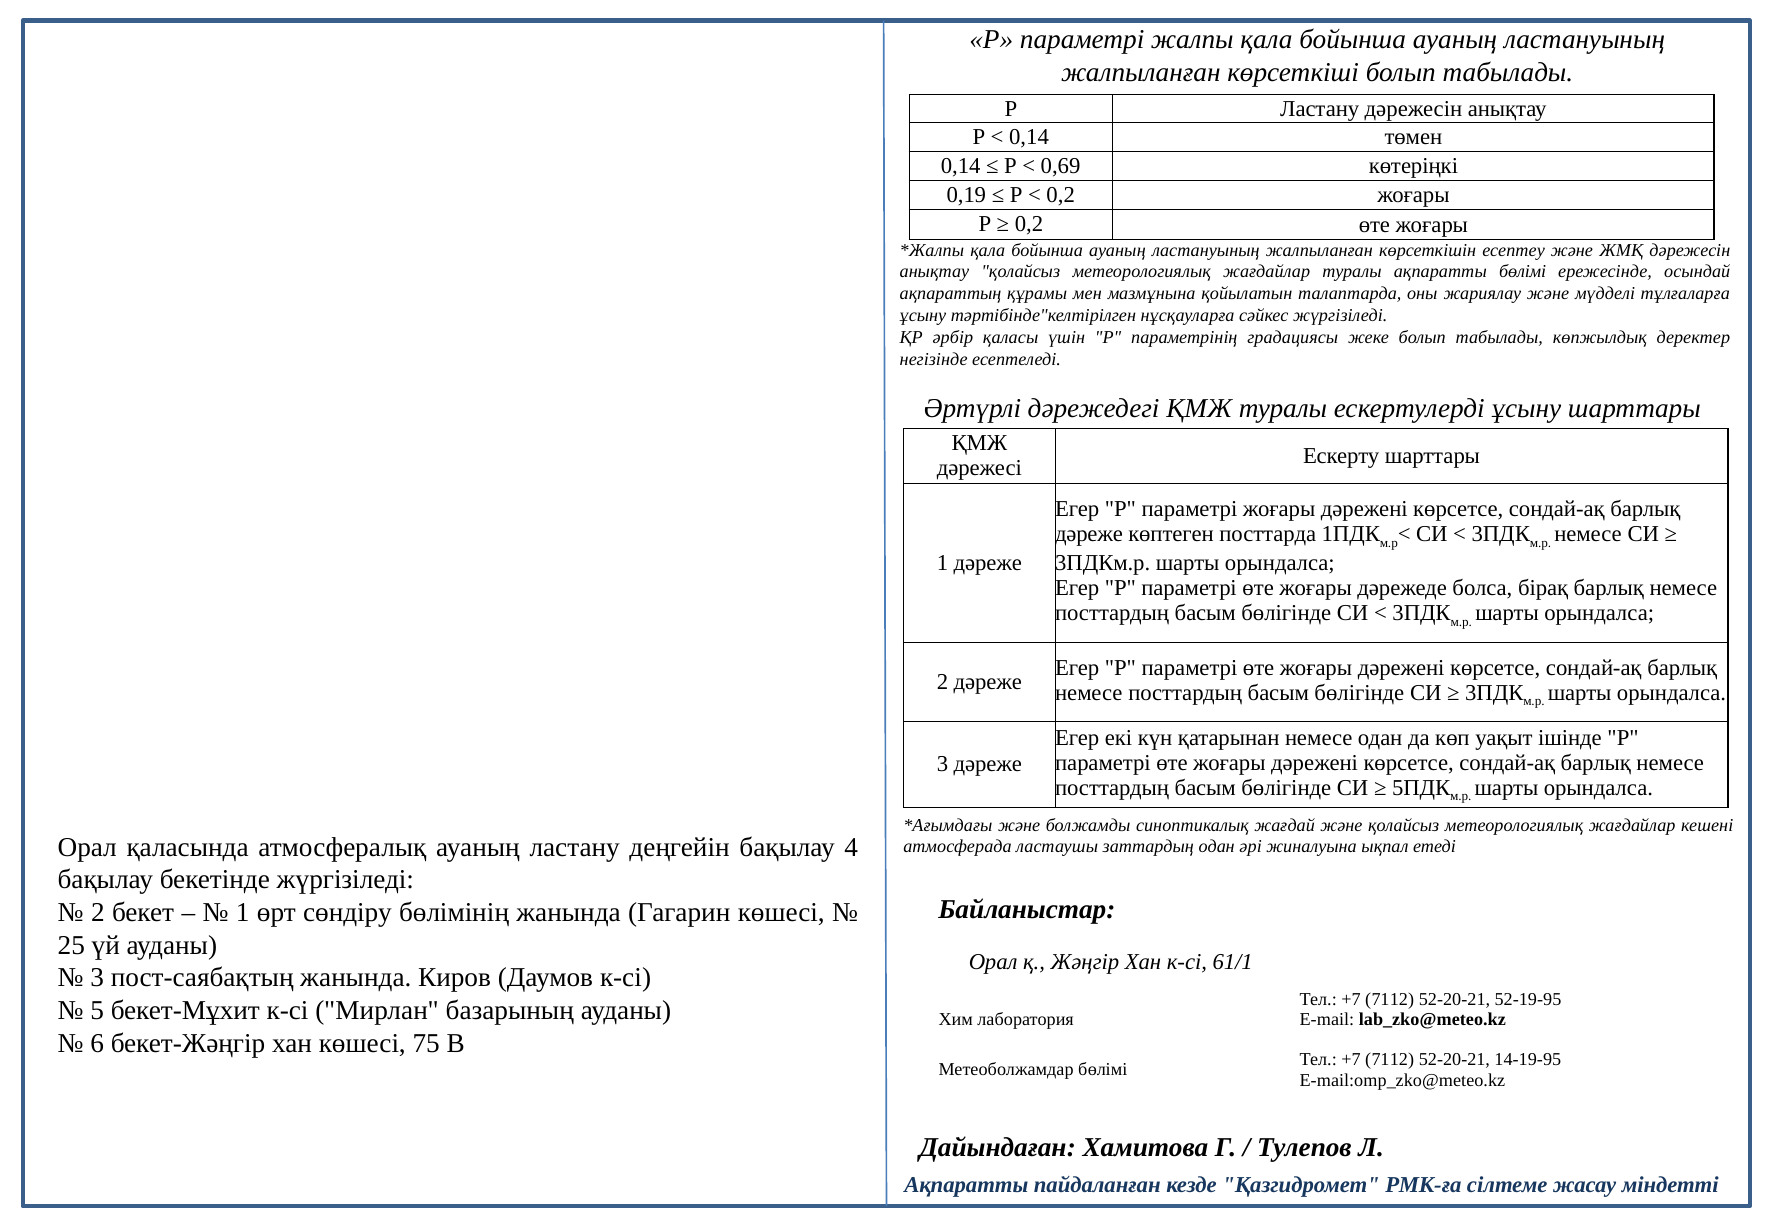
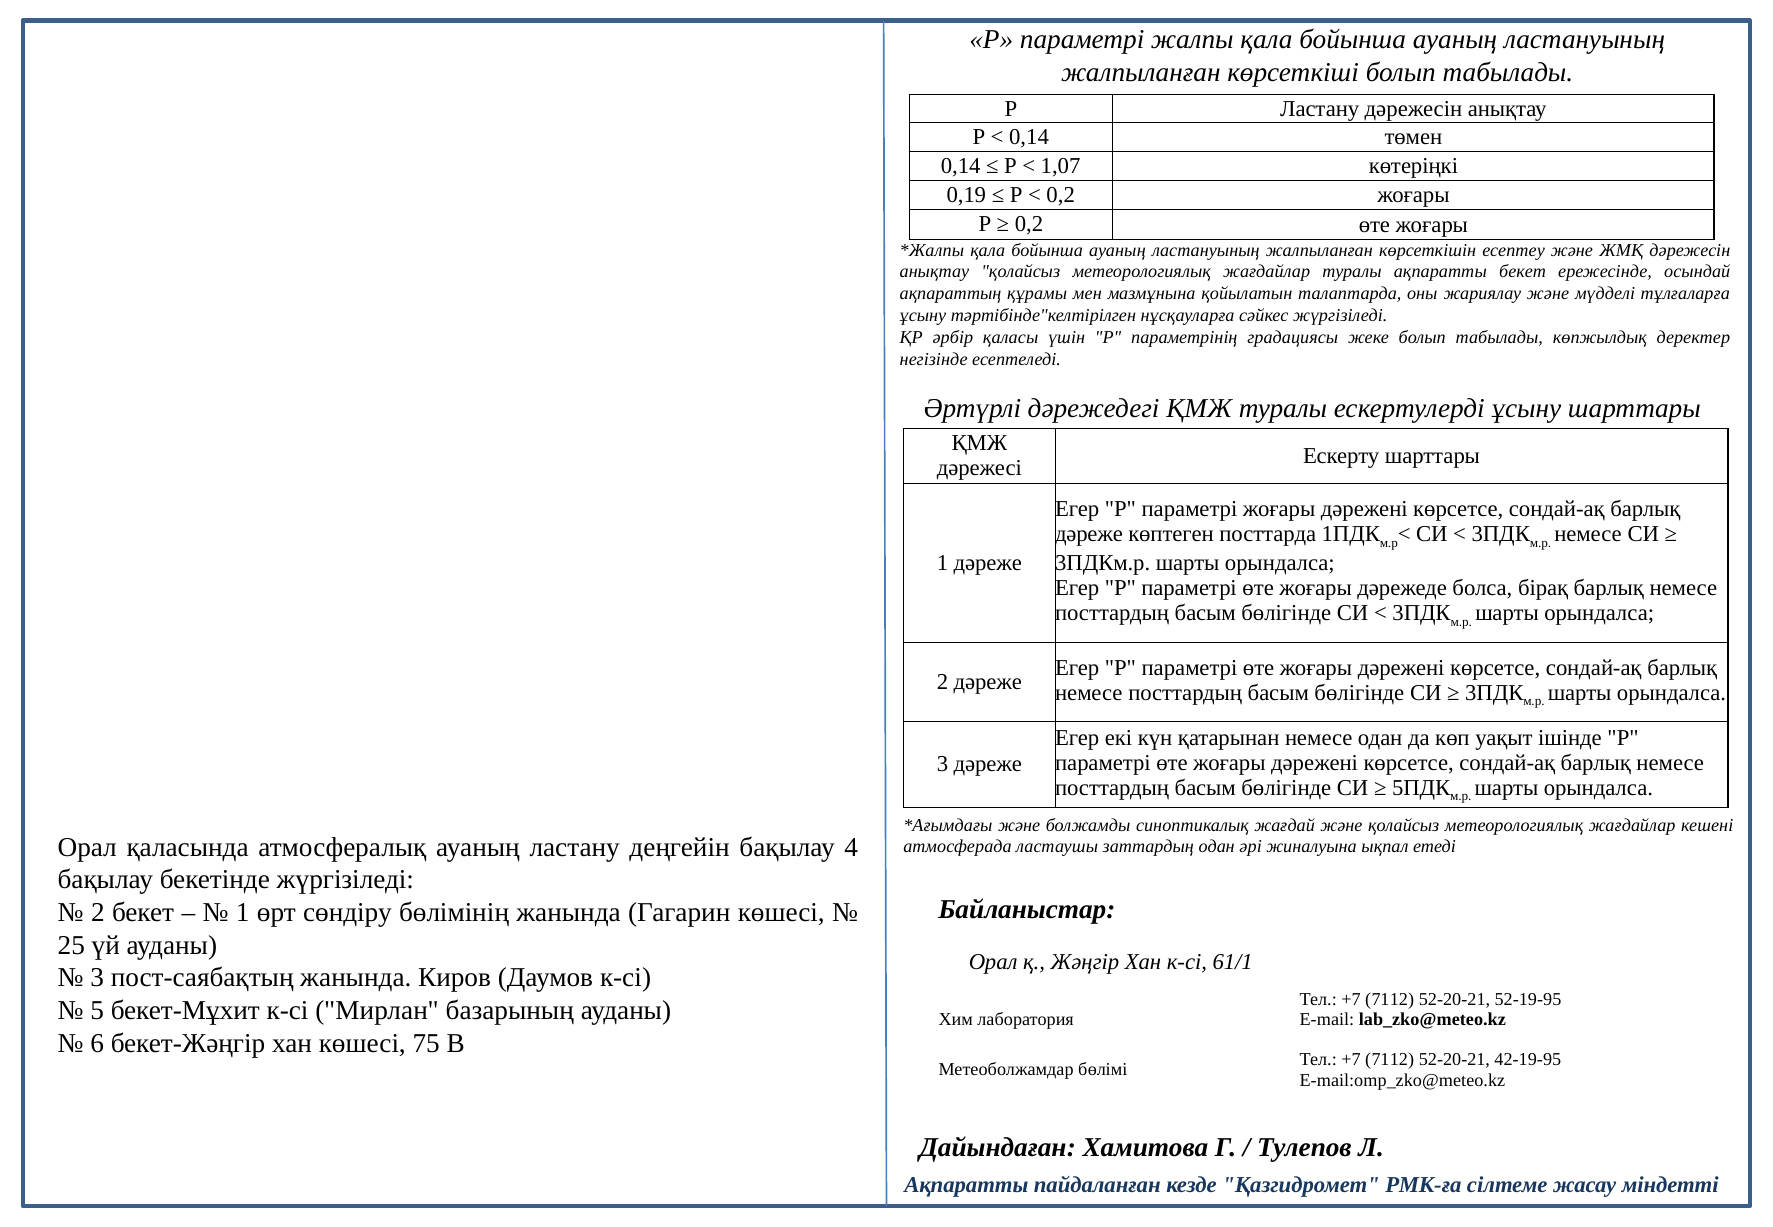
0,69: 0,69 -> 1,07 (1061, 166)
ақпаратты бөлімі: бөлімі -> бекет (1523, 272)
14-19-95: 14-19-95 -> 42-19-95 (1528, 1060)
